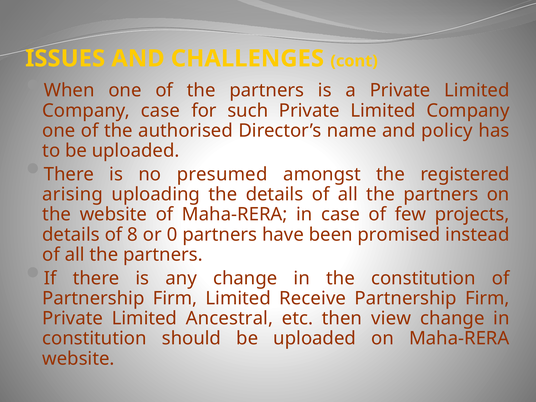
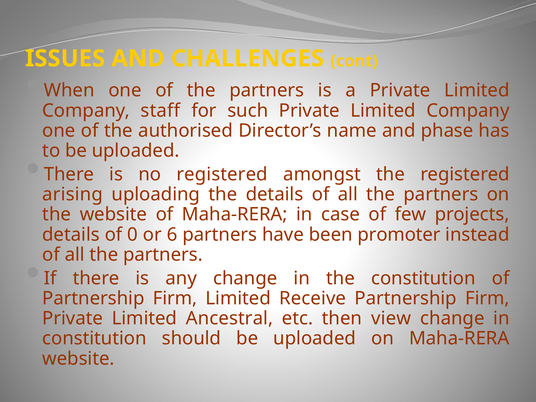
Company case: case -> staff (160, 111)
policy: policy -> phase (447, 131)
no presumed: presumed -> registered (222, 174)
8: 8 -> 0 (133, 235)
0: 0 -> 6 (172, 235)
promised: promised -> promoter (399, 235)
